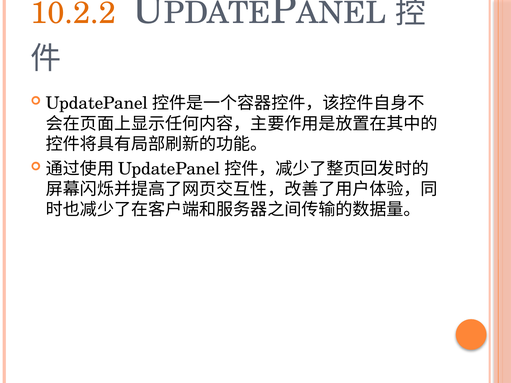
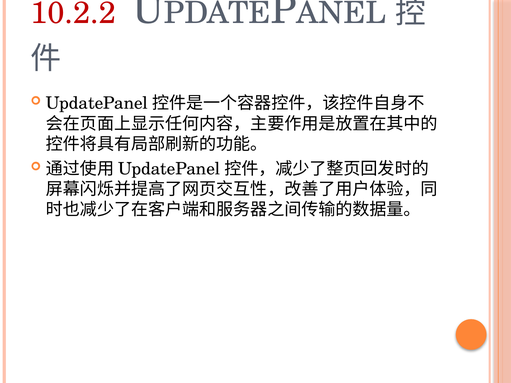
10.2.2 colour: orange -> red (73, 13)
